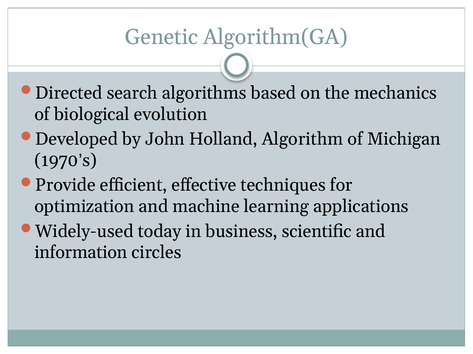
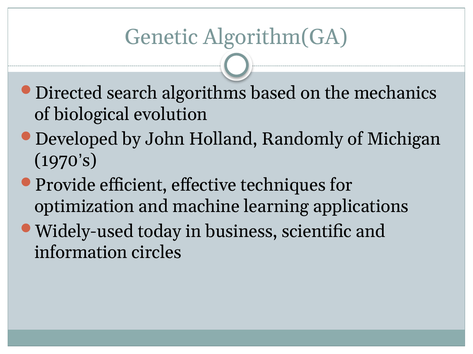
Algorithm: Algorithm -> Randomly (303, 139)
